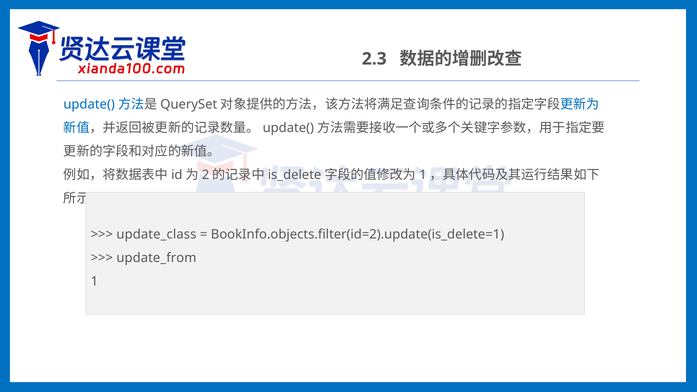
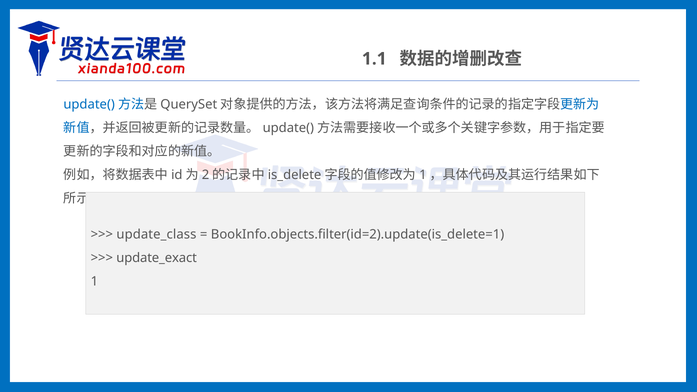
2.3: 2.3 -> 1.1 (374, 59)
update_from: update_from -> update_exact (157, 258)
